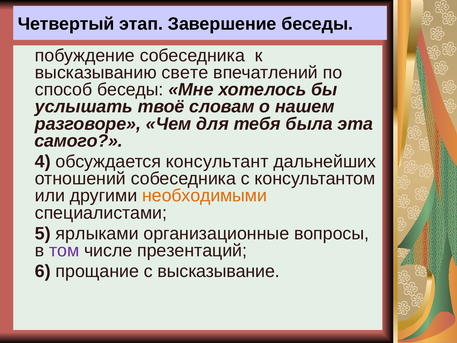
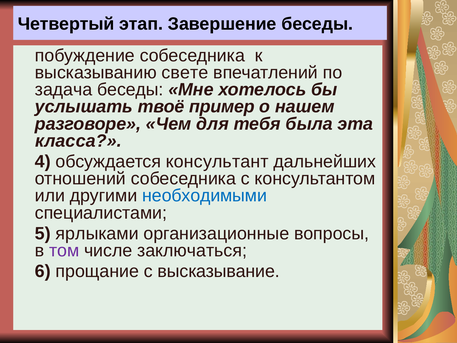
способ: способ -> задача (64, 90)
словам: словам -> пример (222, 107)
самого: самого -> класса (79, 141)
необходимыми colour: orange -> blue (205, 196)
презентаций: презентаций -> заключаться (192, 250)
